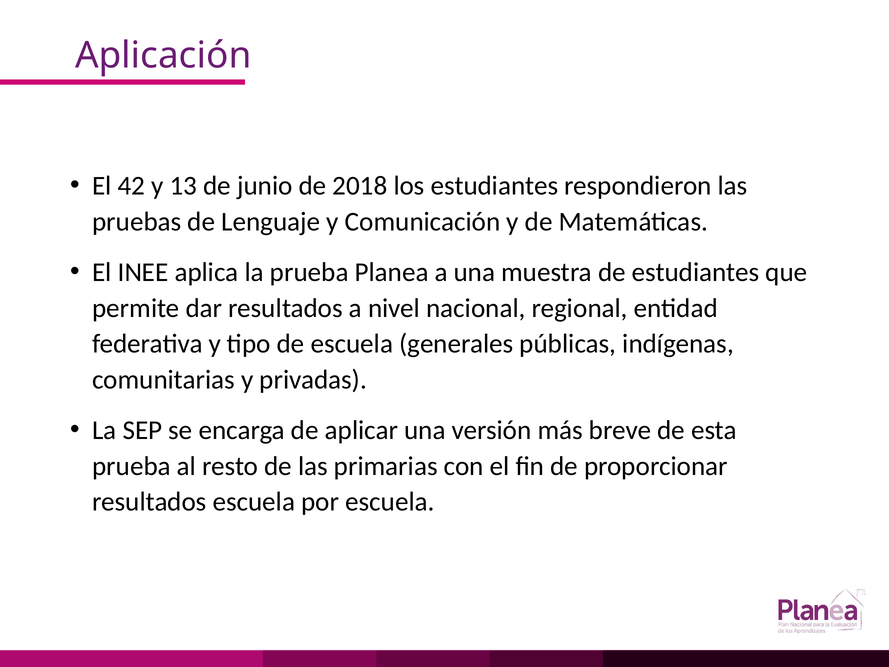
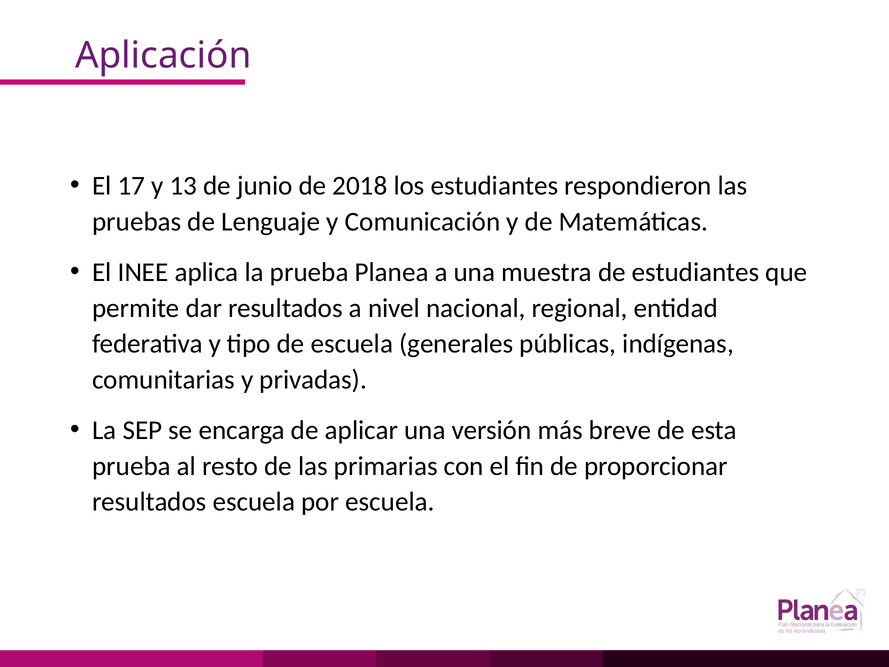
42: 42 -> 17 (131, 186)
